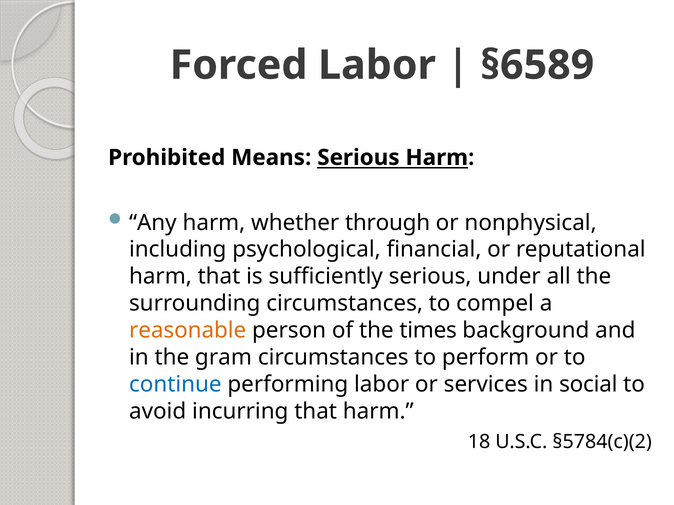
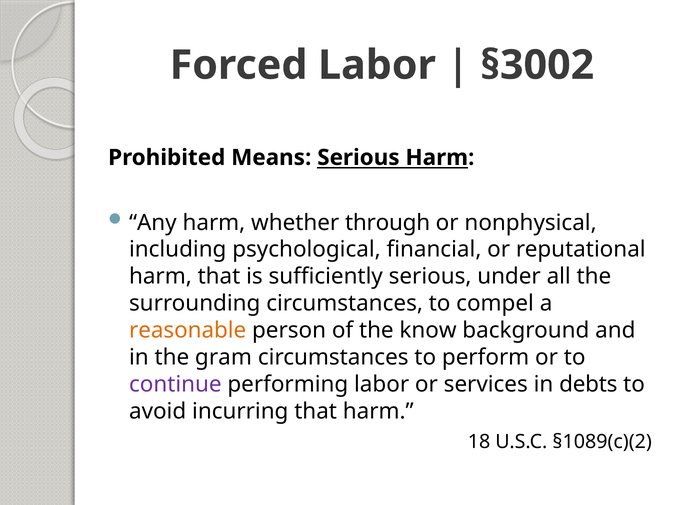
§6589: §6589 -> §3002 (537, 65)
times: times -> know (428, 331)
continue colour: blue -> purple (175, 385)
social: social -> debts (588, 385)
§5784(c)(2: §5784(c)(2 -> §1089(c)(2 (602, 442)
